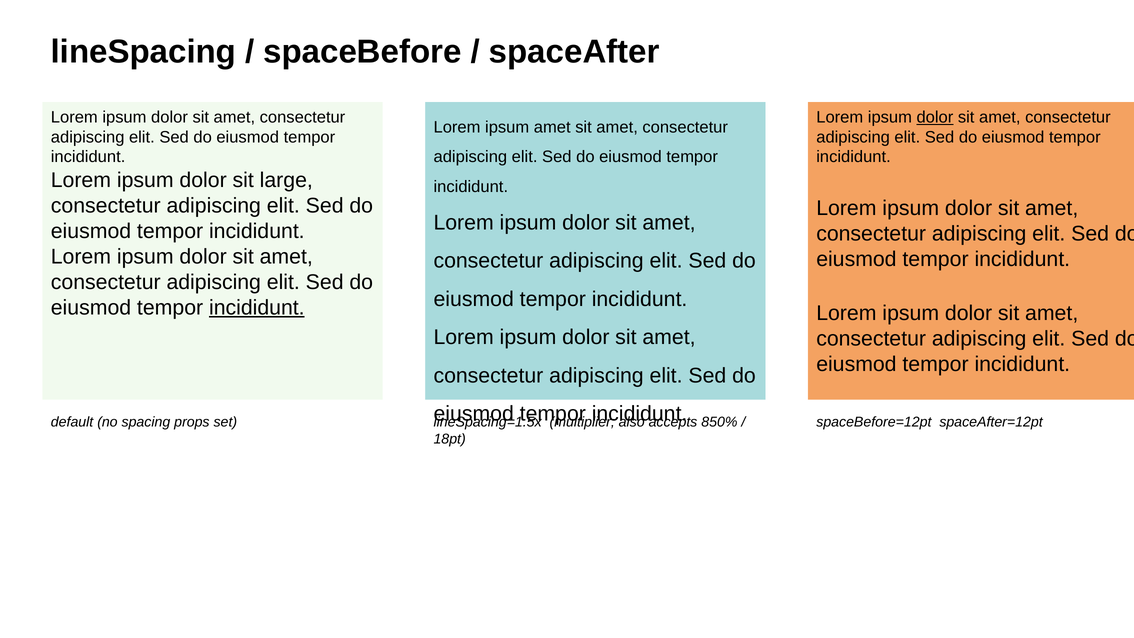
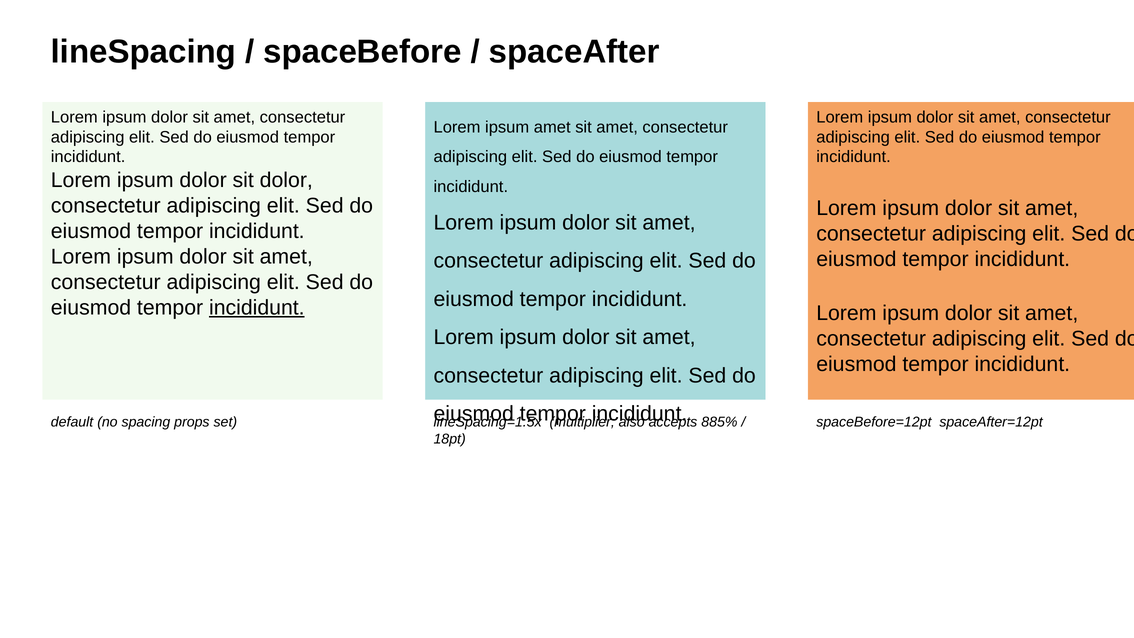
dolor underline: present -> none (935, 117)
sit large: large -> dolor (286, 180)
850%: 850% -> 885% (719, 422)
